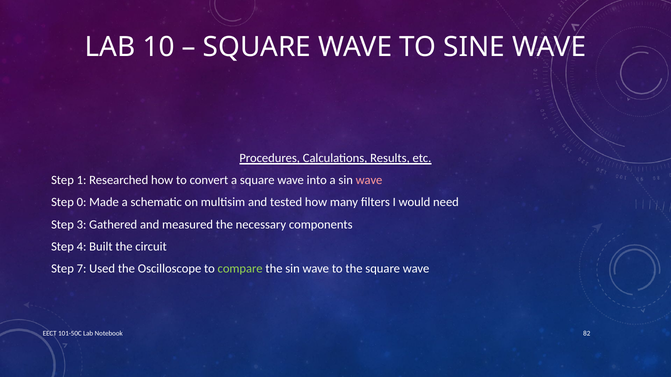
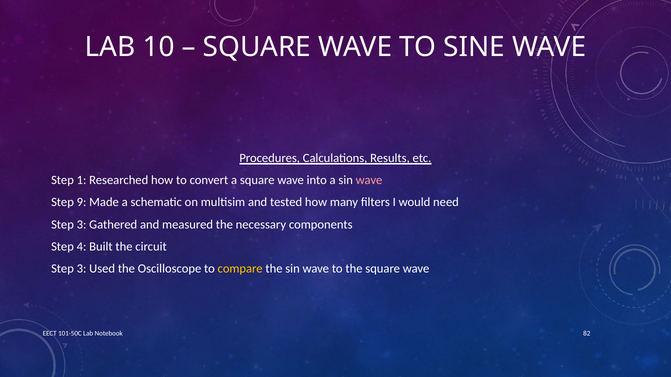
0: 0 -> 9 (82, 203)
7: 7 -> 3 (82, 269)
compare colour: light green -> yellow (240, 269)
